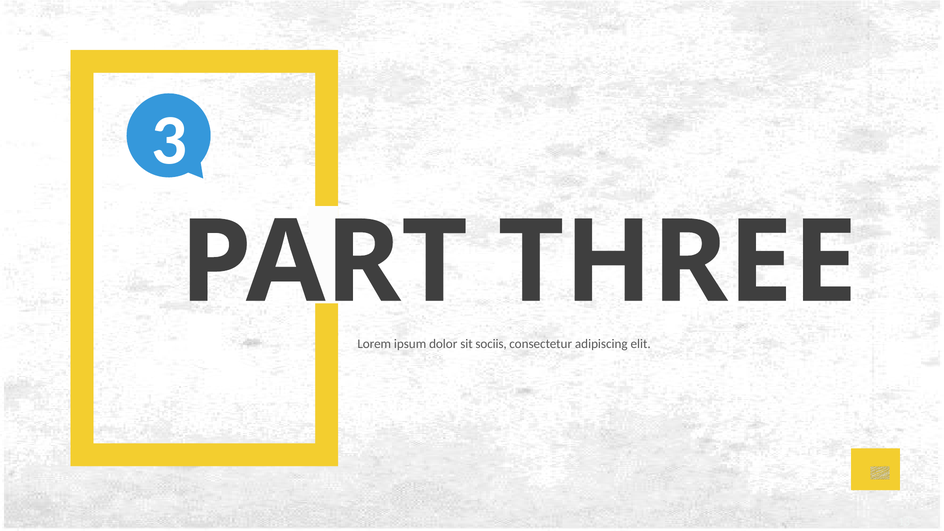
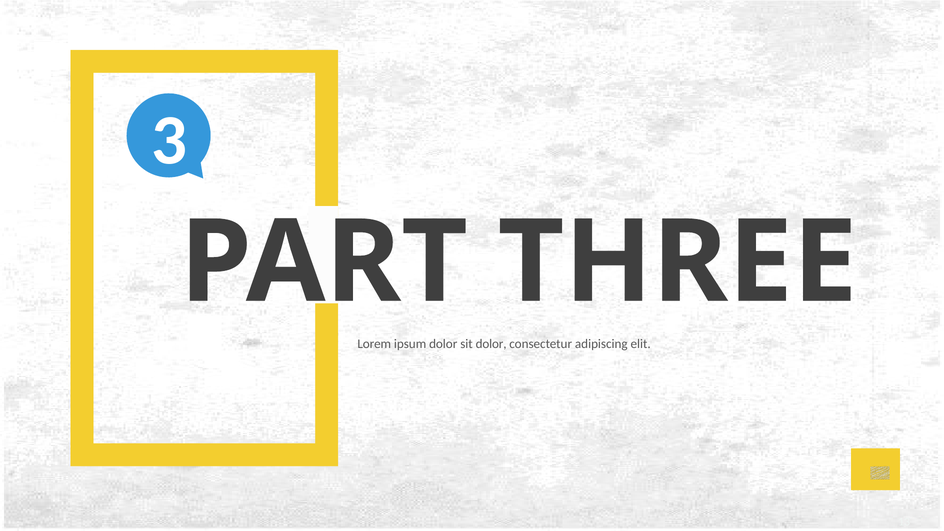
sociis: sociis -> dolor (491, 344)
